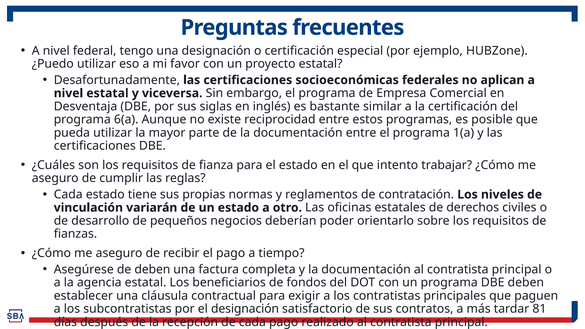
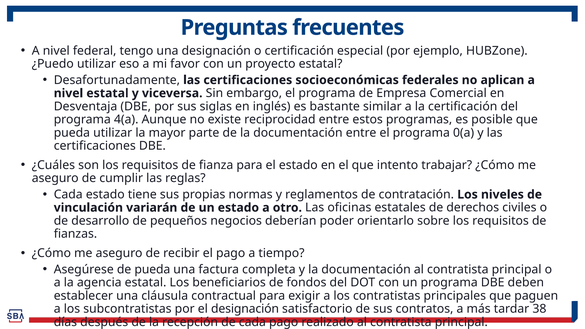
6(a: 6(a -> 4(a (126, 120)
1(a: 1(a -> 0(a (464, 133)
de deben: deben -> pueda (152, 269)
81: 81 -> 38 (539, 309)
